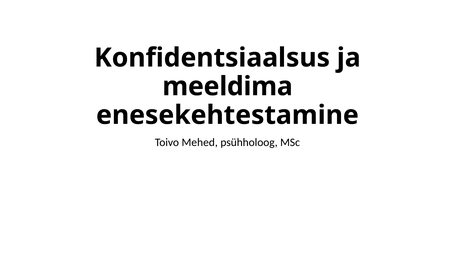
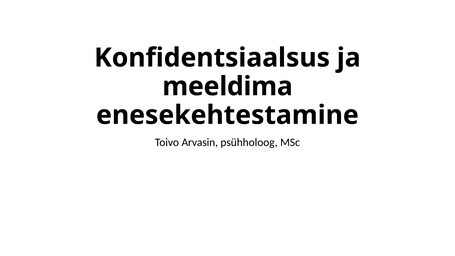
Mehed: Mehed -> Arvasin (200, 142)
